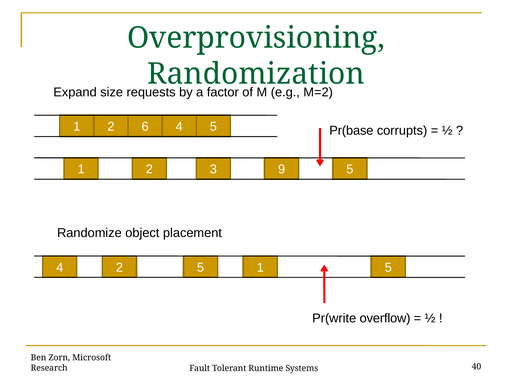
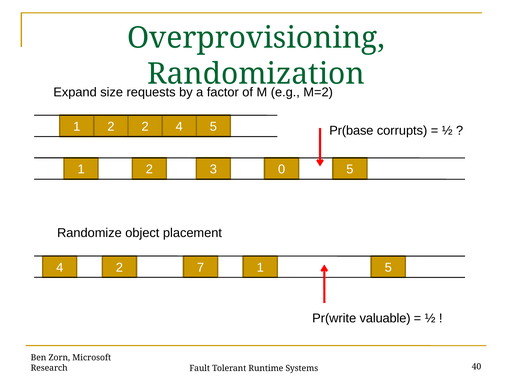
2 6: 6 -> 2 (145, 127)
9: 9 -> 0 (282, 169)
2 5: 5 -> 7 (201, 268)
overflow: overflow -> valuable (385, 318)
